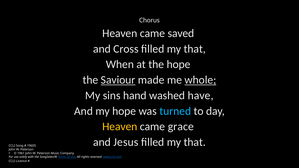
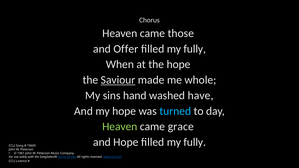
saved: saved -> those (181, 33)
Cross: Cross -> Offer (126, 49)
that: that -> fully (195, 49)
whole underline: present -> none (200, 80)
Heaven colour: yellow -> light green (120, 127)
and Jesus: Jesus -> Hope (126, 142)
that: that -> fully (195, 142)
